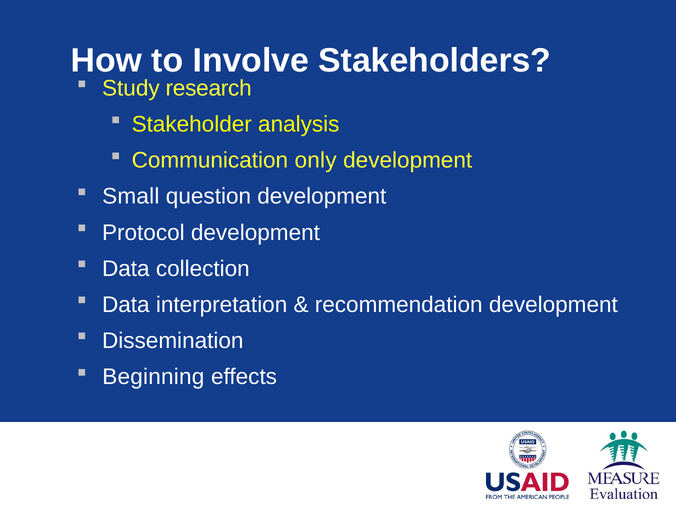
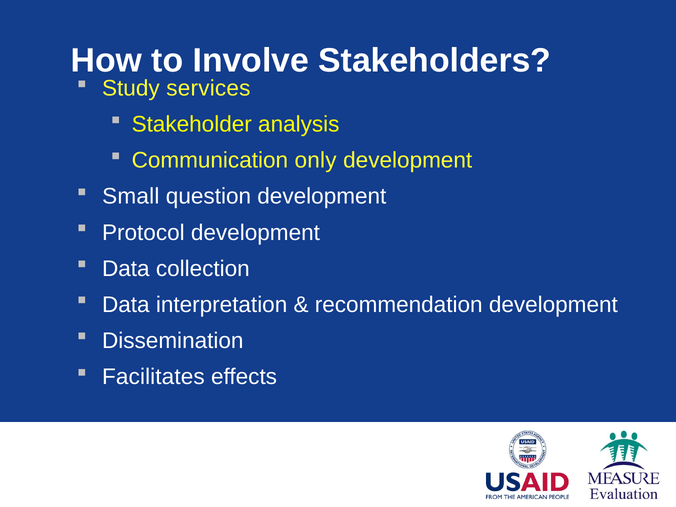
research: research -> services (208, 88)
Beginning: Beginning -> Facilitates (153, 377)
